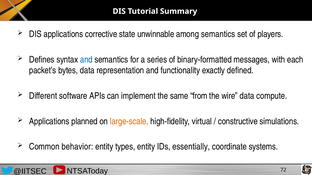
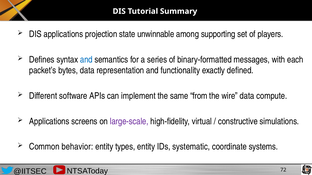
corrective: corrective -> projection (101, 34)
among semantics: semantics -> supporting (218, 34)
planned: planned -> screens (84, 122)
large-scale colour: orange -> purple (129, 122)
essentially: essentially -> systematic (191, 147)
